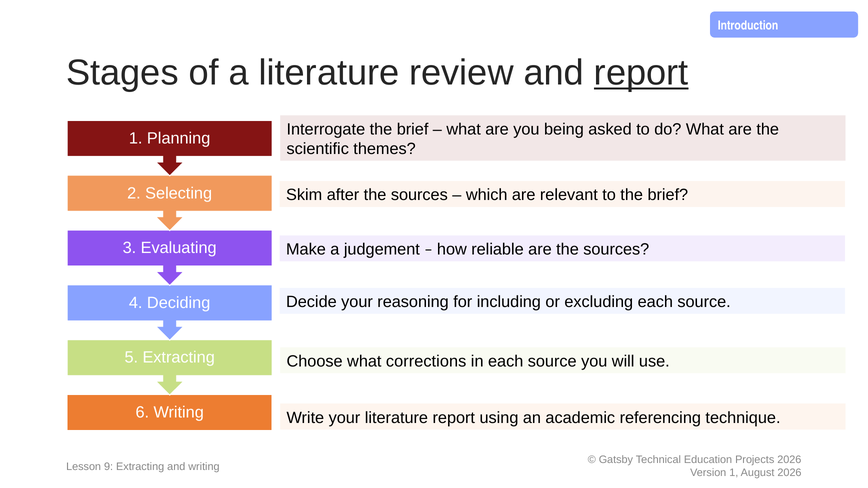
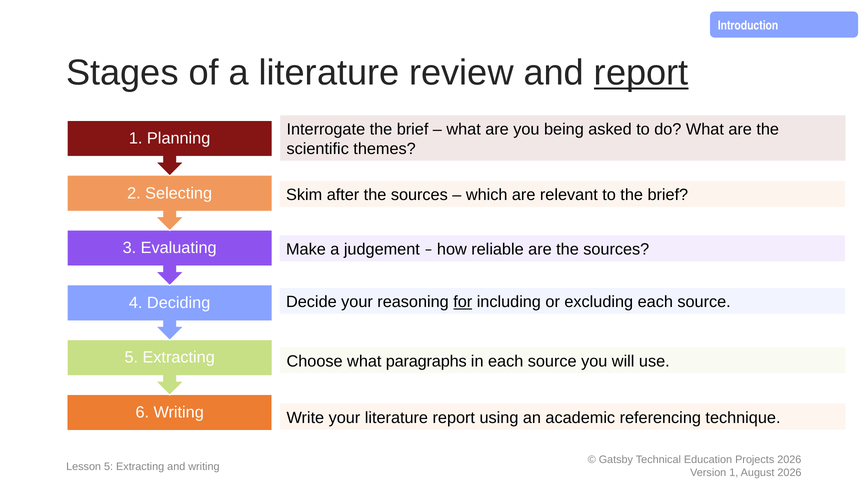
for underline: none -> present (463, 302)
corrections: corrections -> paragraphs (426, 362)
Lesson 9: 9 -> 5 (109, 467)
